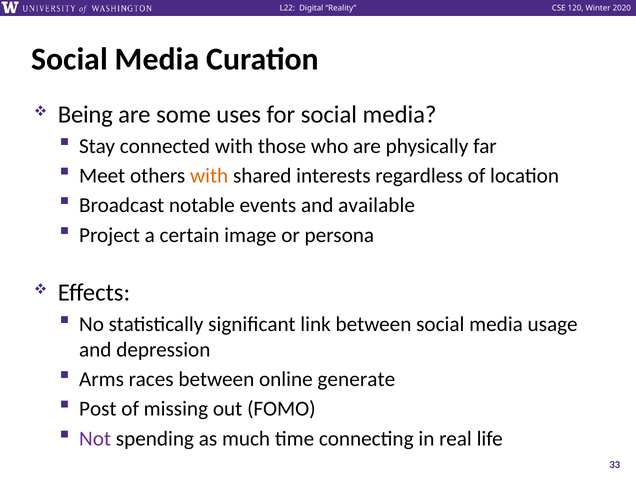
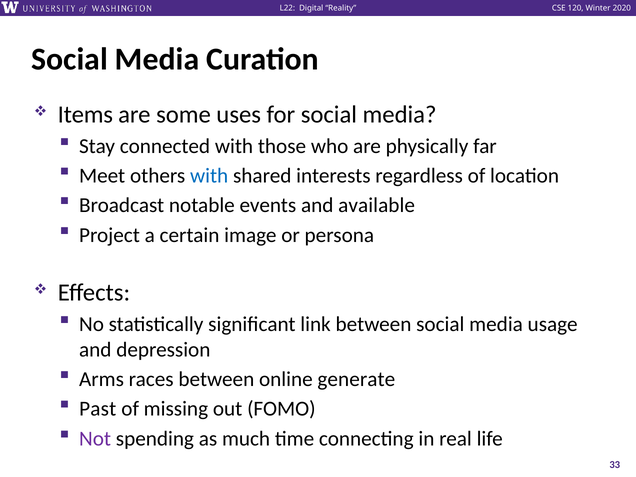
Being: Being -> Items (85, 115)
with colour: orange -> blue (209, 176)
Post: Post -> Past (98, 409)
